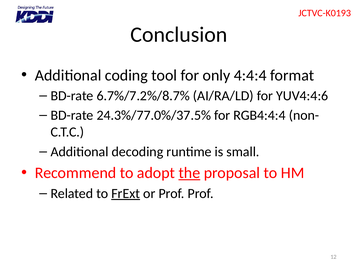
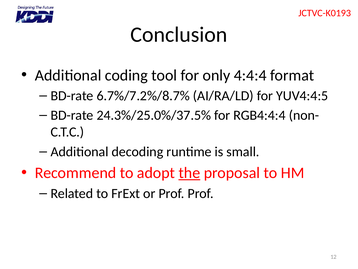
YUV4:4:6: YUV4:4:6 -> YUV4:4:5 (302, 96)
24.3%/77.0%/37.5%: 24.3%/77.0%/37.5% -> 24.3%/25.0%/37.5% (154, 115)
FrExt underline: present -> none (126, 193)
